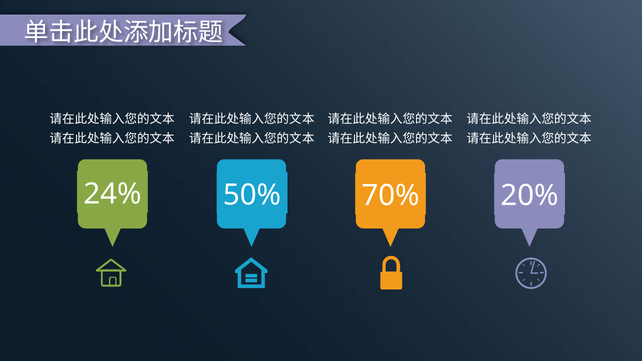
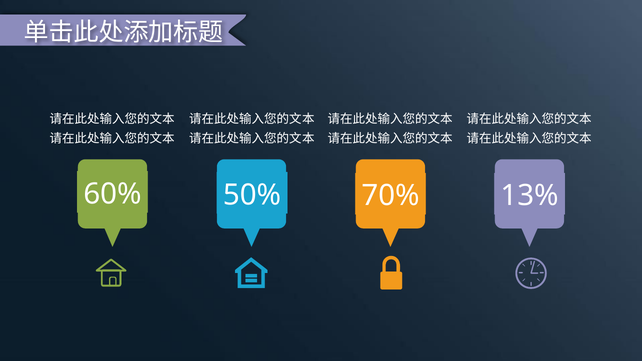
24%: 24% -> 60% (112, 194)
20%: 20% -> 13% (530, 196)
